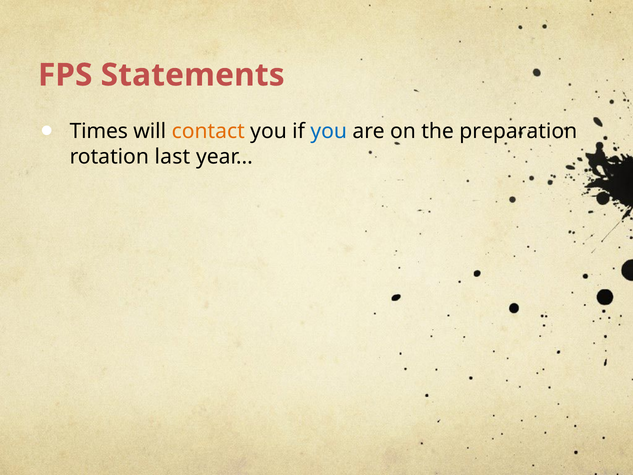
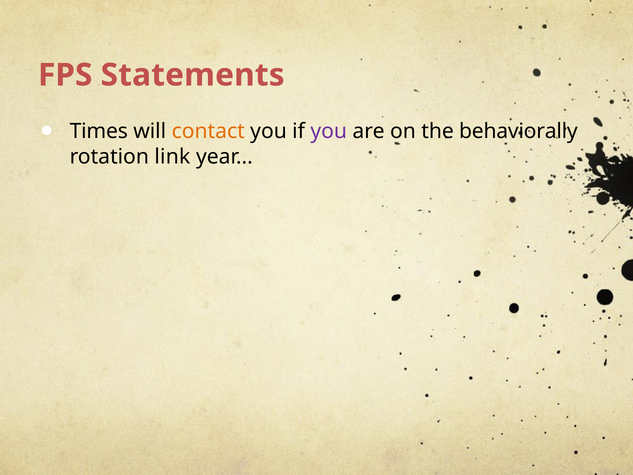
you colour: blue -> purple (329, 131)
preparation: preparation -> behaviorally (518, 131)
last: last -> link (172, 157)
